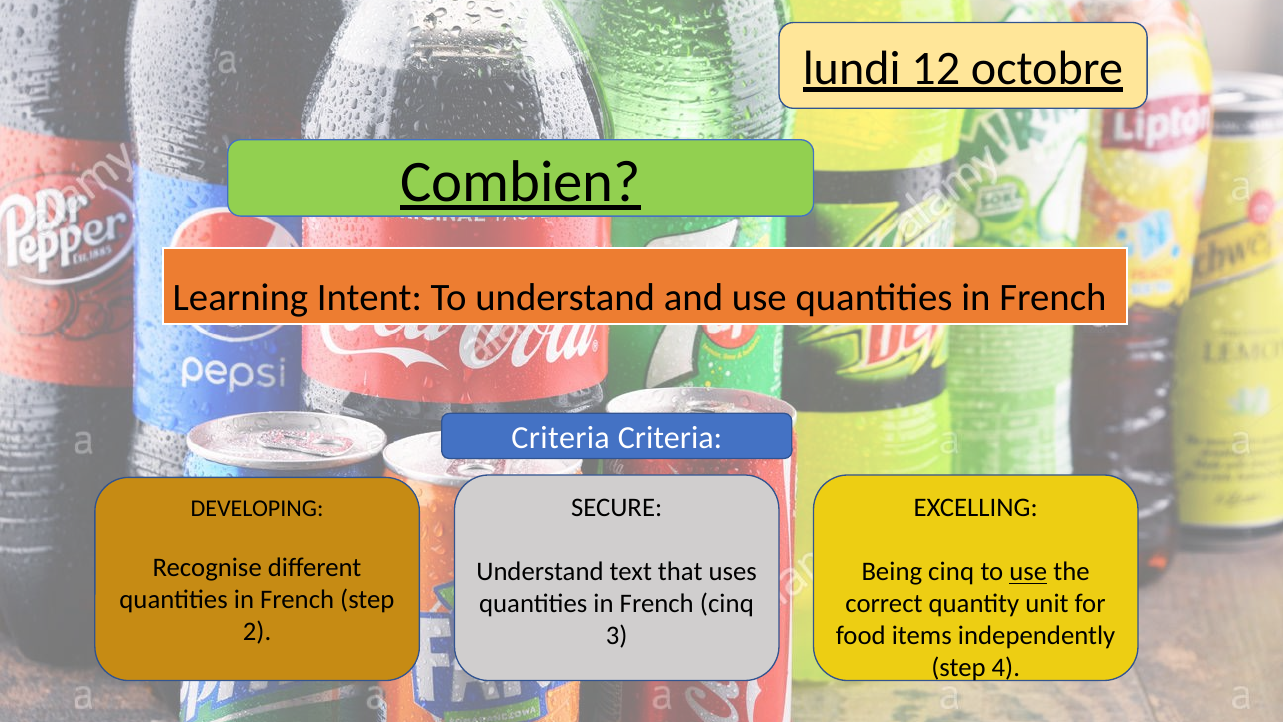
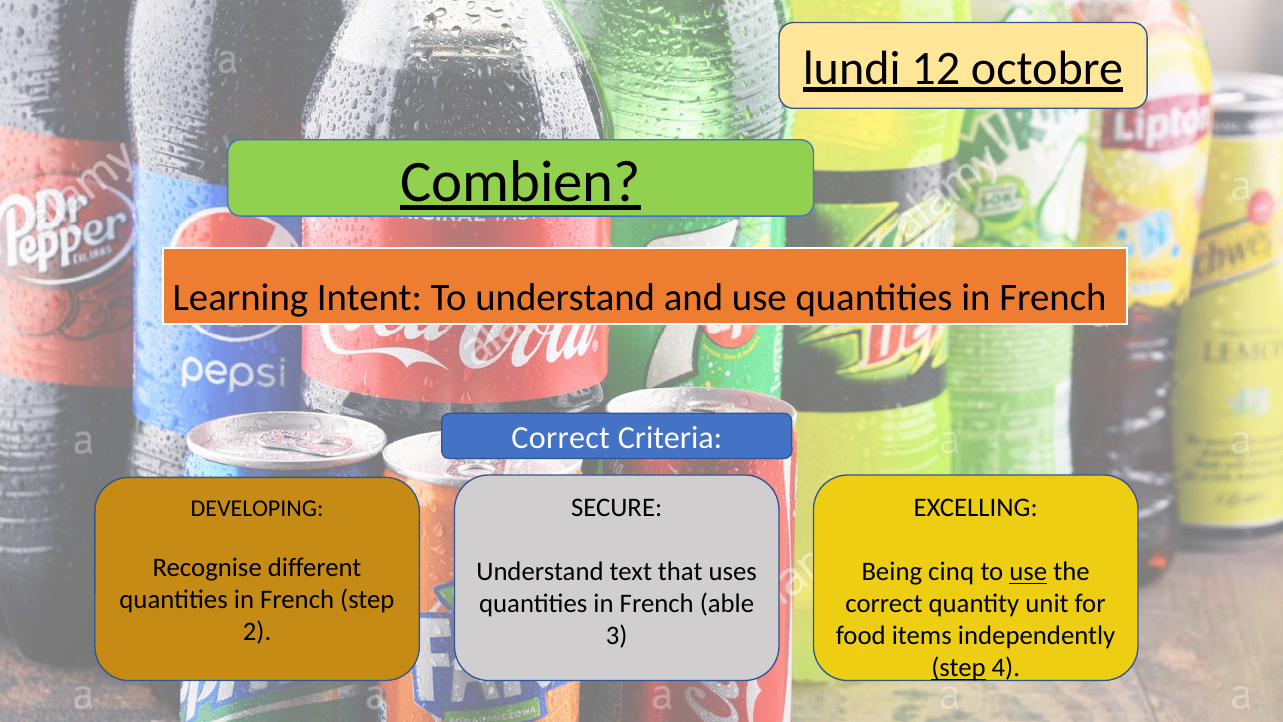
Criteria: Criteria -> Correct (561, 438)
French cinq: cinq -> able (727, 604)
step underline: none -> present (958, 668)
